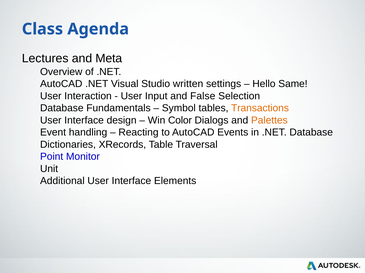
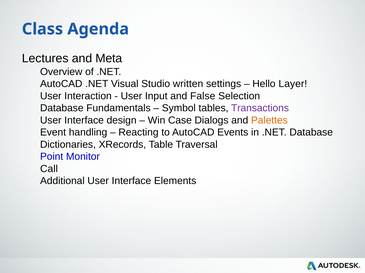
Same: Same -> Layer (293, 84)
Transactions colour: orange -> purple (260, 108)
Color: Color -> Case (180, 121)
Unit: Unit -> Call (49, 169)
